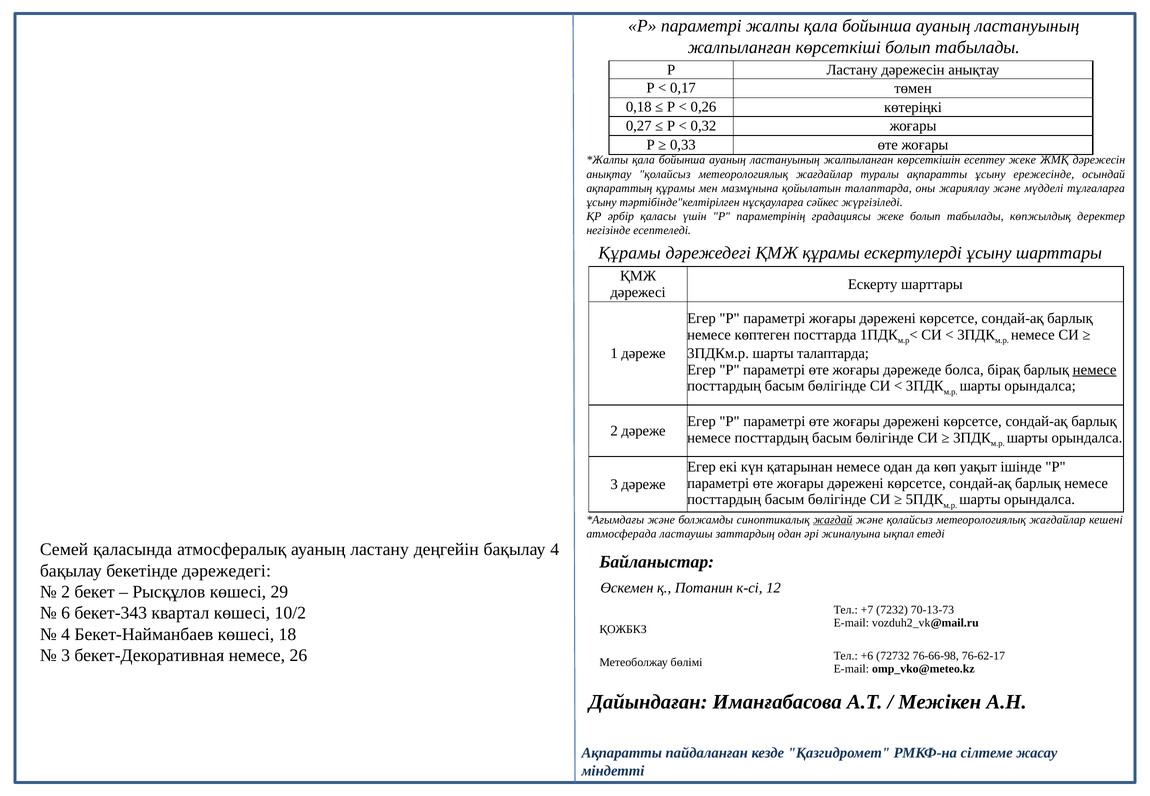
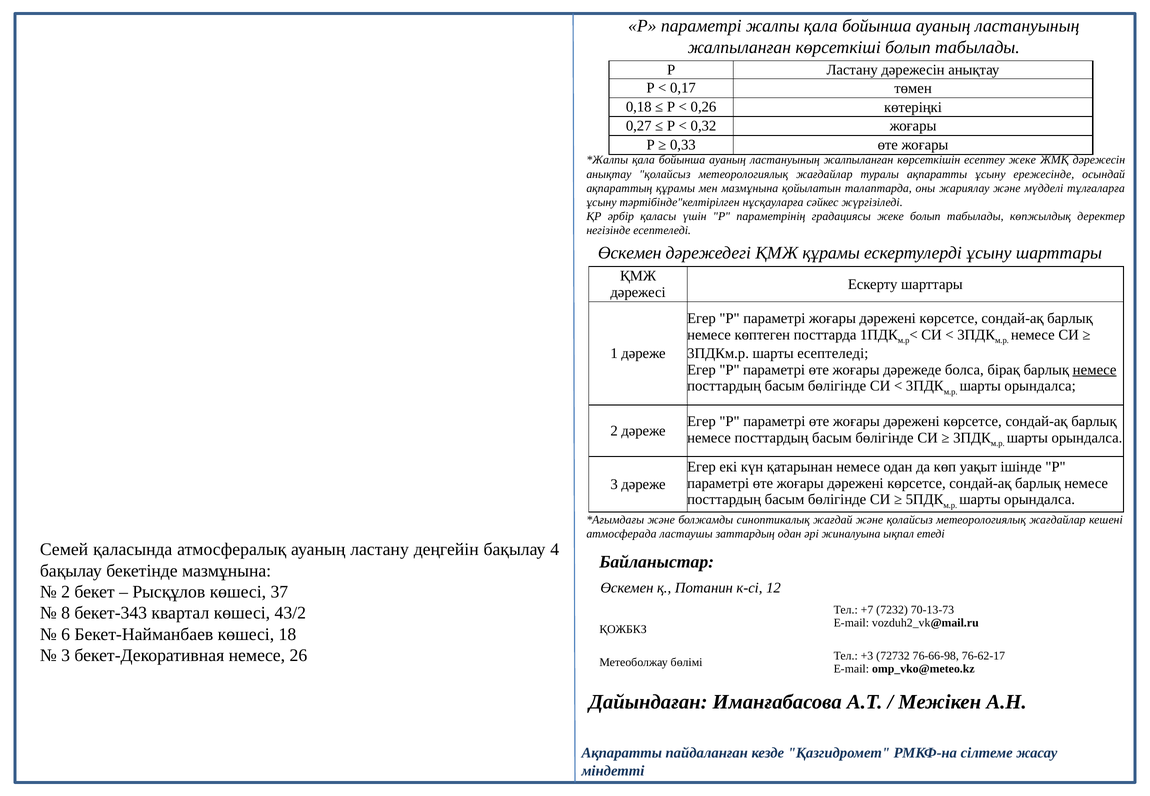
Құрамы: Құрамы -> Өскемен (630, 253)
шарты талаптарда: талаптарда -> есептеледі (833, 354)
жағдай underline: present -> none (833, 520)
бекетінде дәрежедегі: дәрежедегі -> мазмұнына (227, 571)
29: 29 -> 37 (279, 592)
6: 6 -> 8 (66, 613)
10/2: 10/2 -> 43/2 (290, 613)
4: 4 -> 6 (66, 635)
+6: +6 -> +3 (867, 656)
